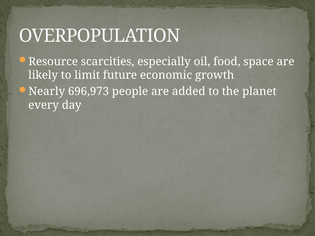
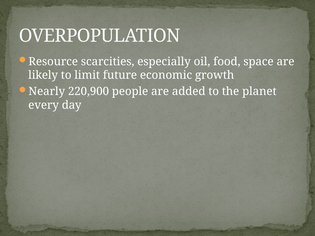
696,973: 696,973 -> 220,900 (88, 92)
